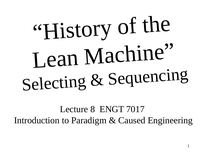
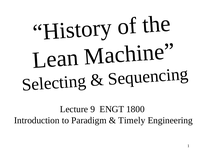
8: 8 -> 9 (93, 109)
7017: 7017 -> 1800 (135, 109)
Caused: Caused -> Timely (132, 120)
